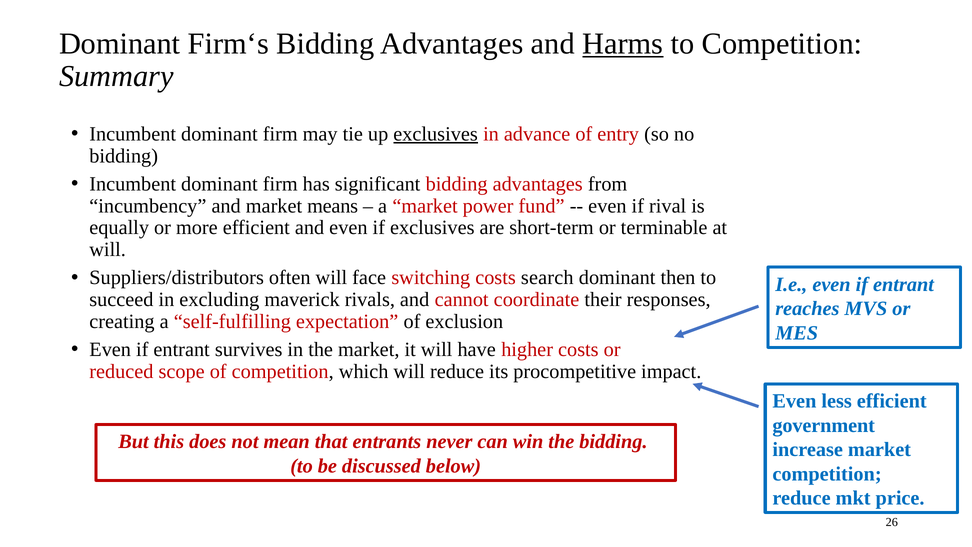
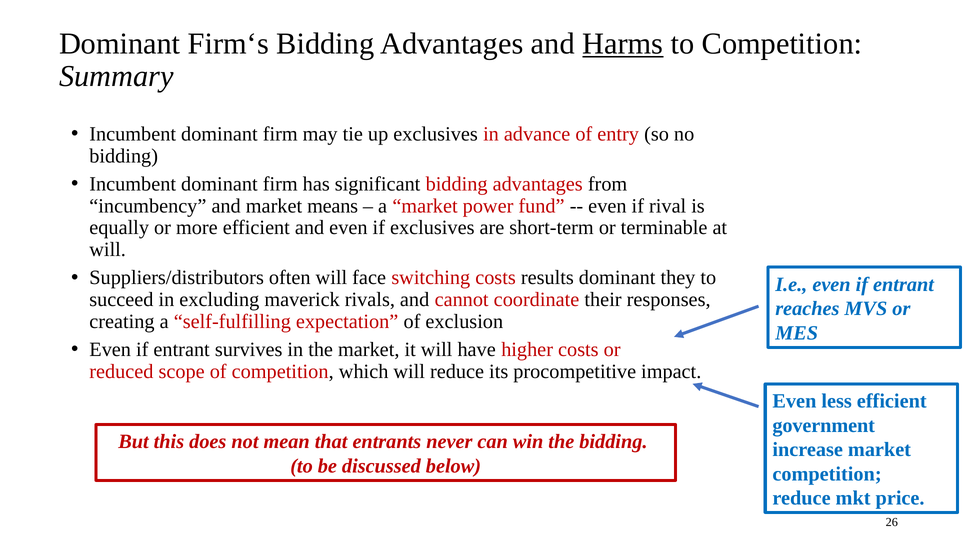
exclusives underline: present -> none (436, 134)
search: search -> results (547, 278)
then: then -> they (678, 278)
